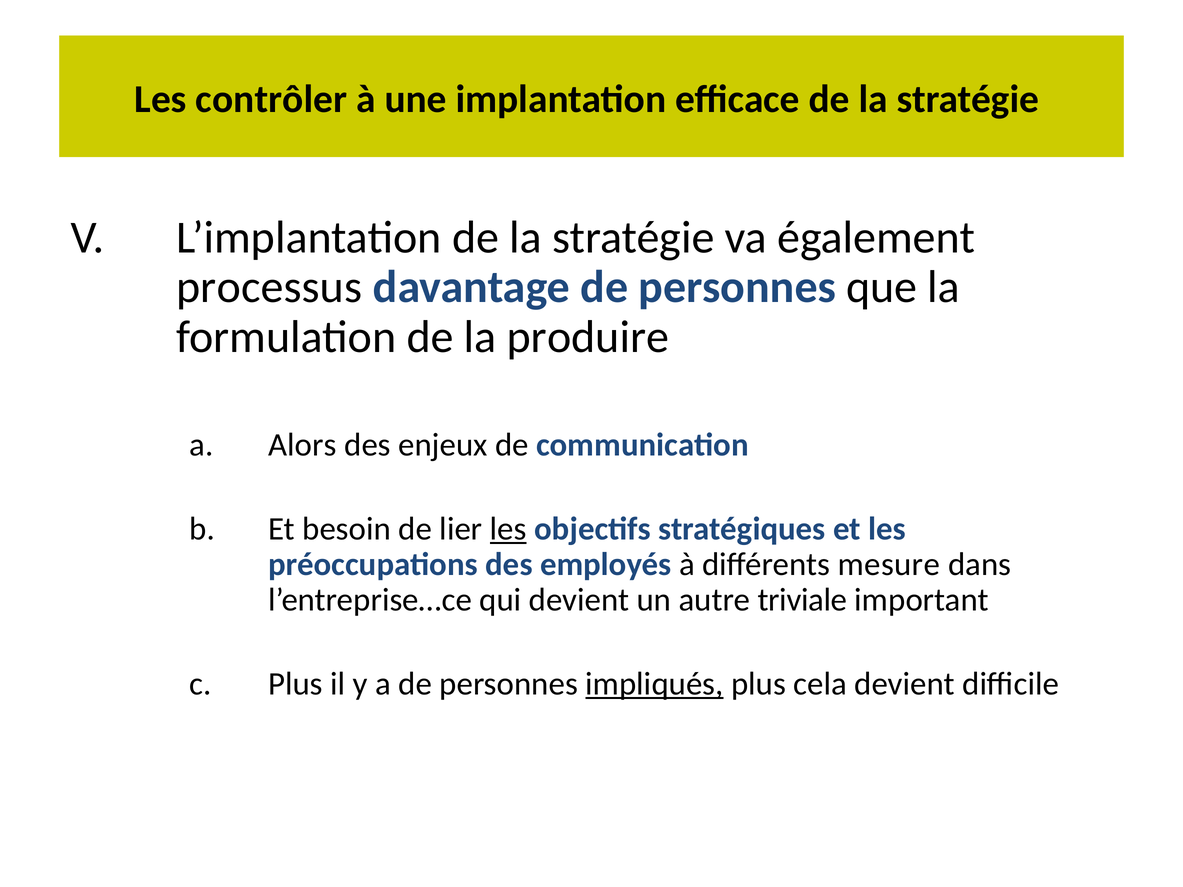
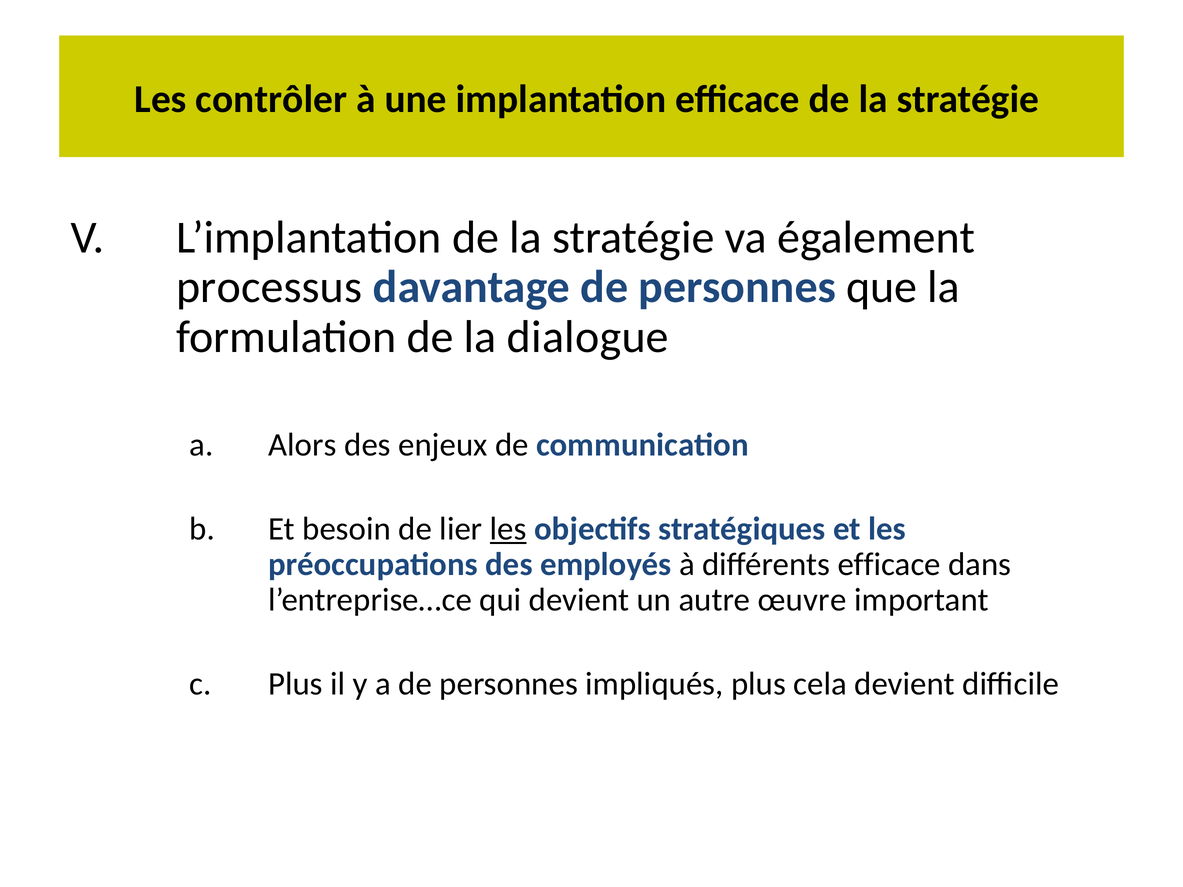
produire: produire -> dialogue (588, 337)
différents mesure: mesure -> efficace (889, 565)
triviale: triviale -> œuvre (802, 600)
impliqués underline: present -> none (654, 684)
